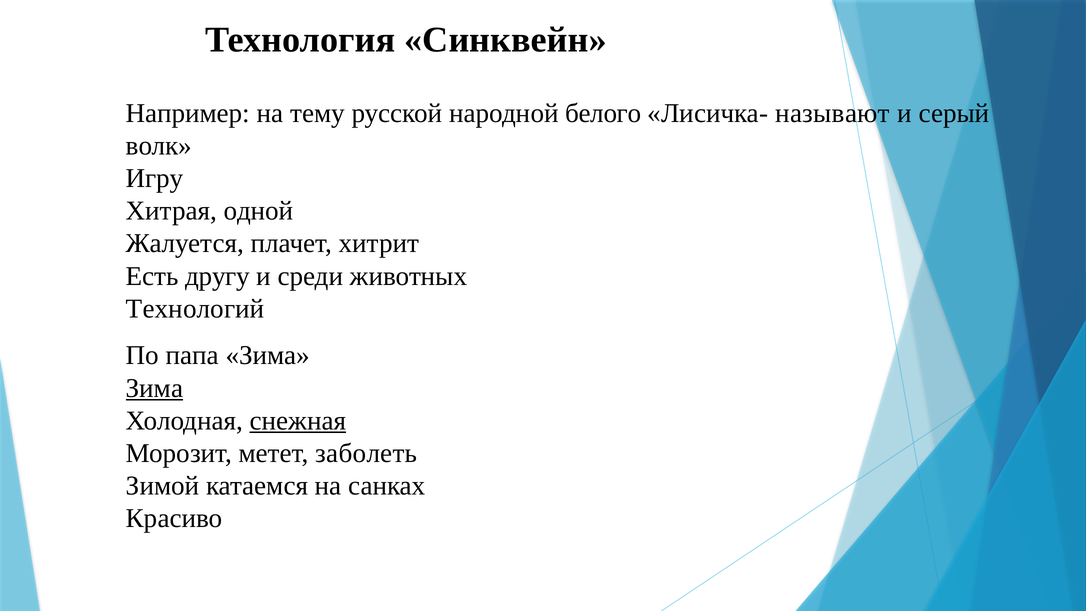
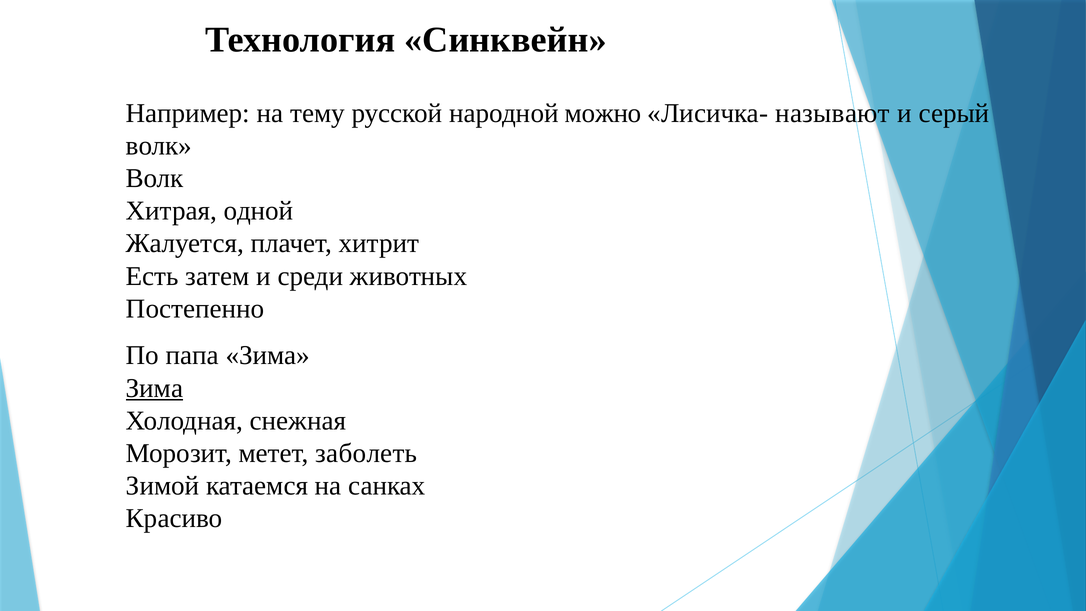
белого: белого -> можно (603, 113)
Игру: Игру -> Волк (155, 178)
другу: другу -> затем (217, 276)
Технологий: Технологий -> Постепенно (195, 309)
снежная underline: present -> none (298, 421)
